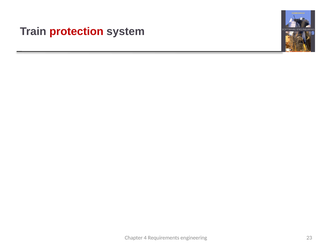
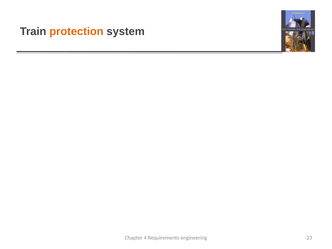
protection colour: red -> orange (76, 31)
